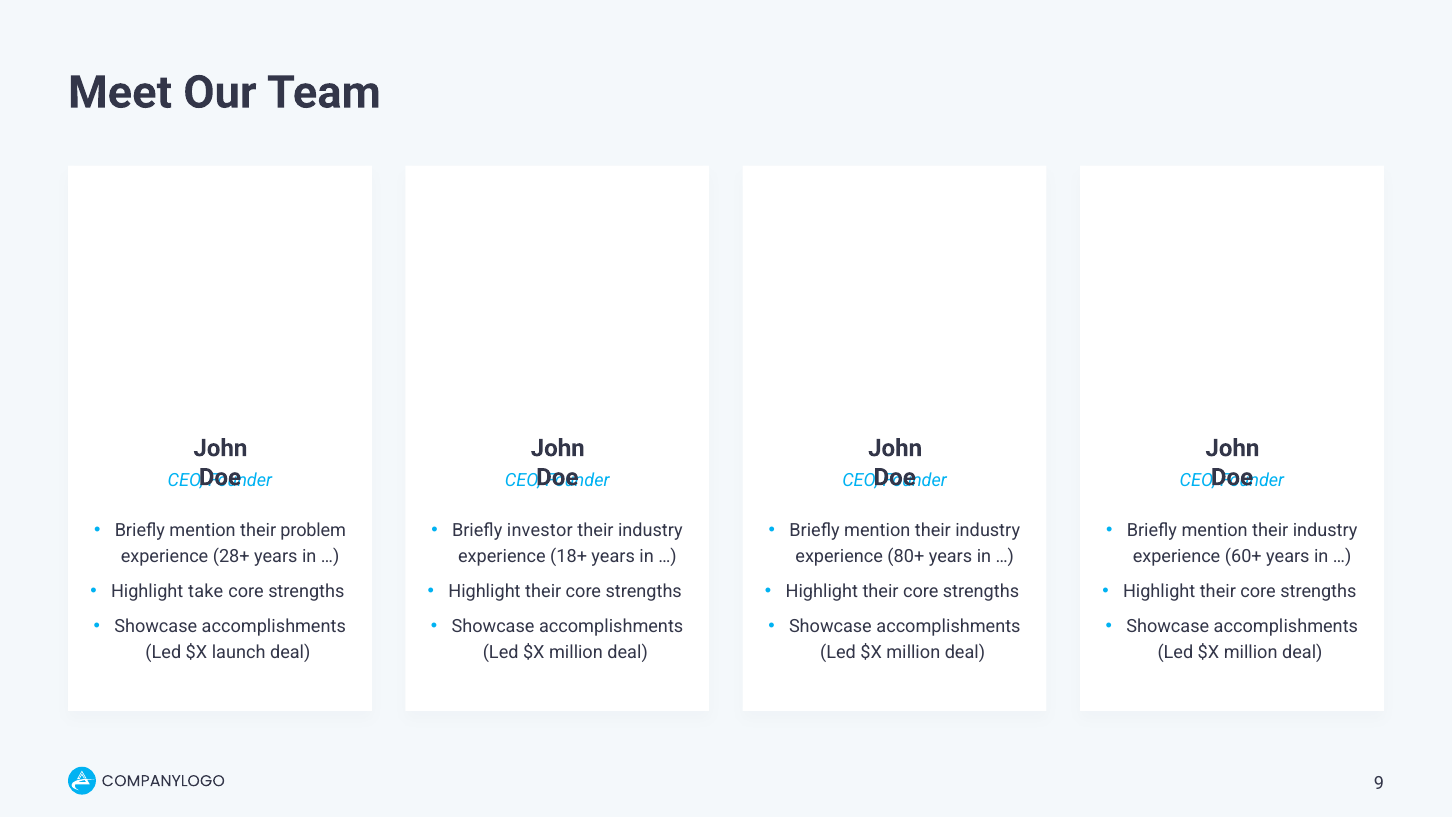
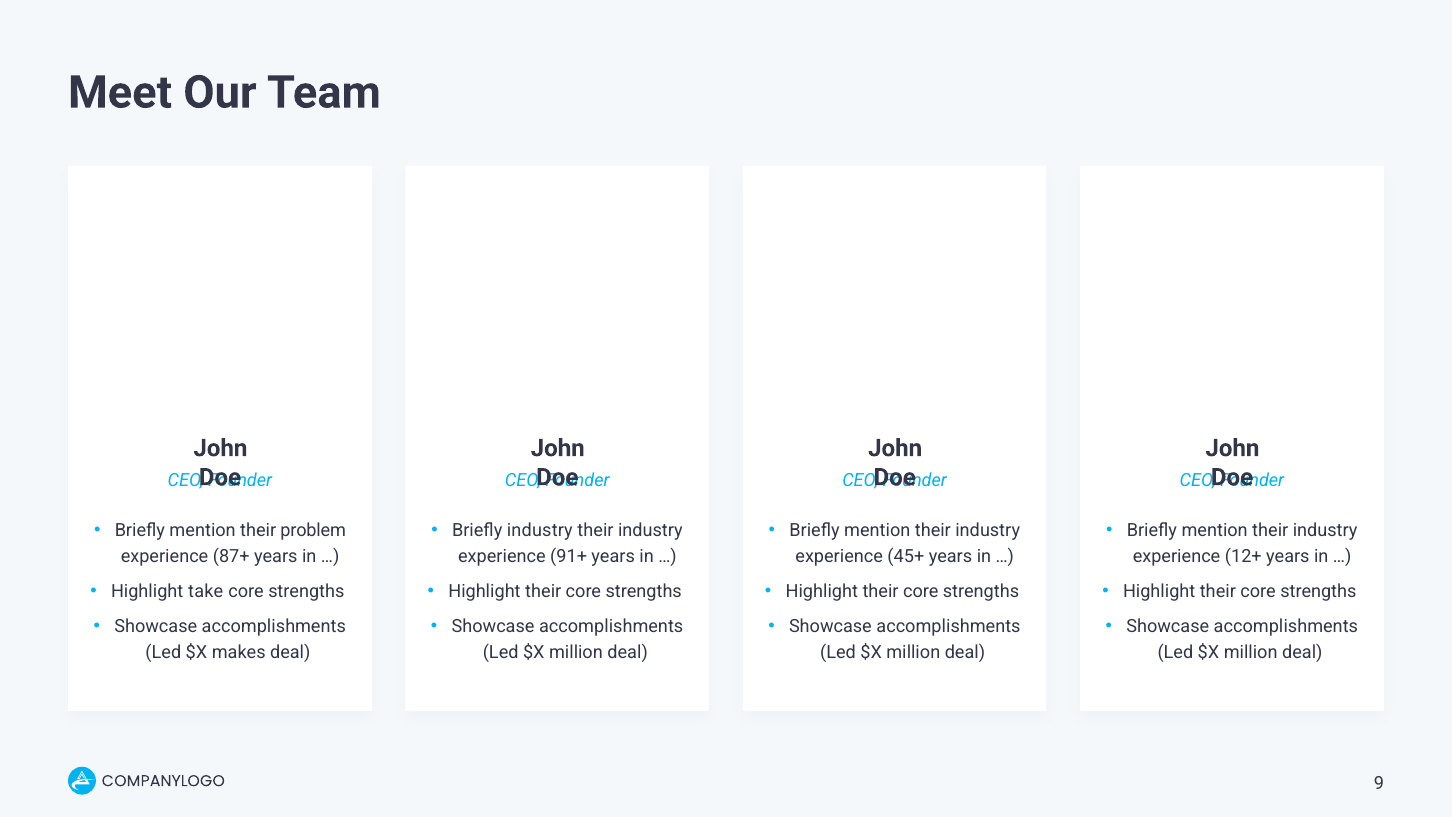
Briefly investor: investor -> industry (540, 530)
28+: 28+ -> 87+ (231, 556)
18+: 18+ -> 91+ (569, 556)
80+: 80+ -> 45+ (906, 556)
60+: 60+ -> 12+ (1243, 556)
launch: launch -> makes (239, 652)
